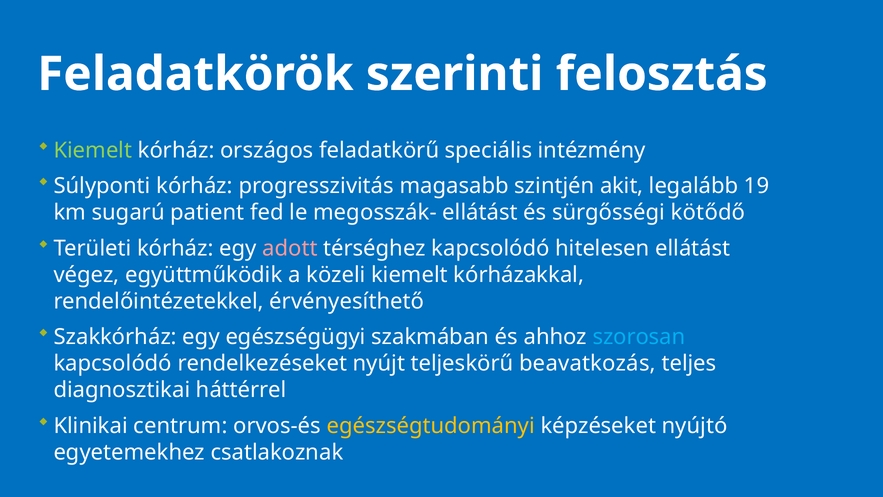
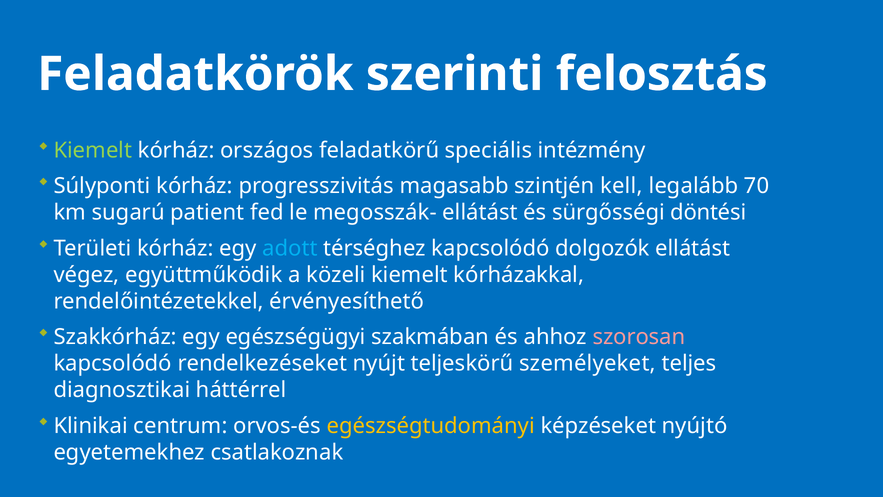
akit: akit -> kell (622, 186)
19: 19 -> 70 (757, 186)
kötődő: kötődő -> döntési (708, 213)
adott colour: pink -> light blue (290, 248)
hitelesen: hitelesen -> dolgozók (602, 248)
szorosan colour: light blue -> pink (639, 337)
beavatkozás: beavatkozás -> személyeket (587, 363)
